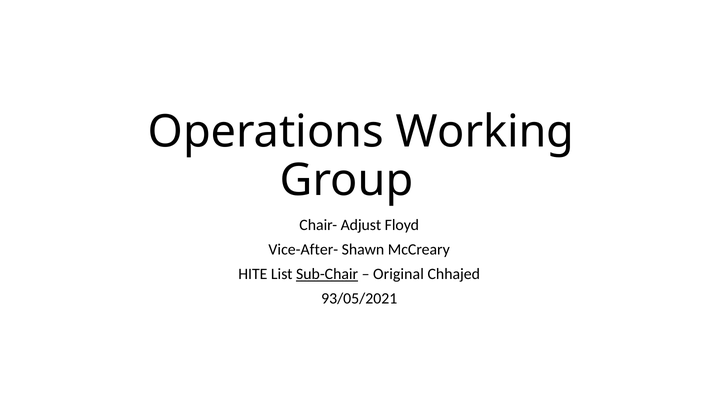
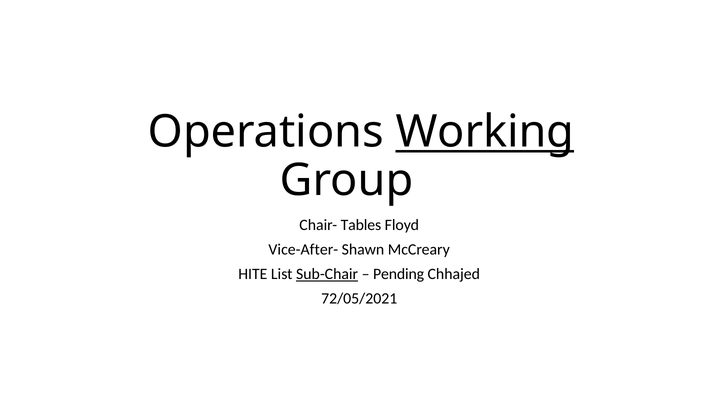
Working underline: none -> present (485, 132)
Adjust: Adjust -> Tables (361, 225)
Original: Original -> Pending (399, 274)
93/05/2021: 93/05/2021 -> 72/05/2021 (359, 299)
